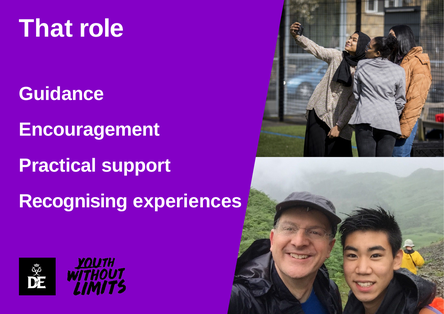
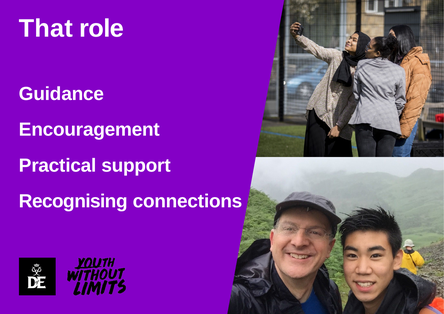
experiences: experiences -> connections (188, 201)
